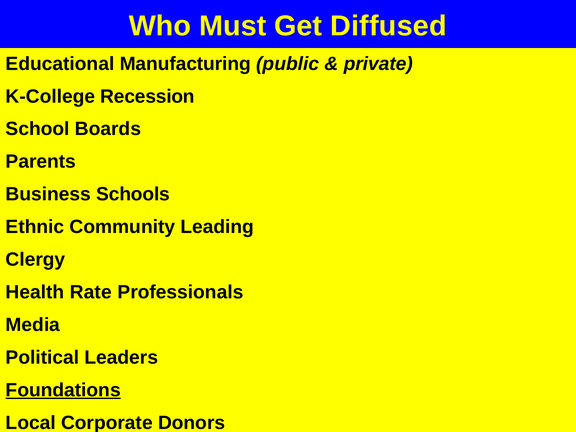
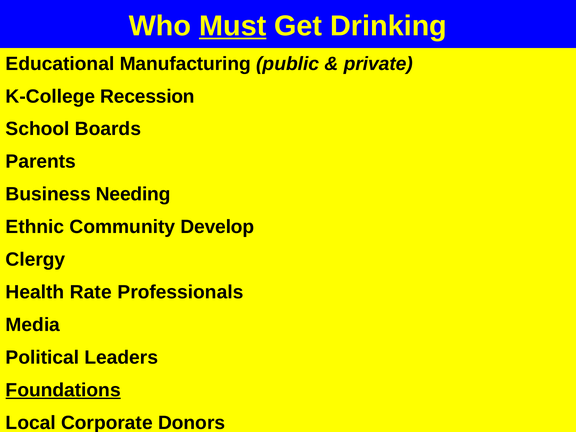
Must underline: none -> present (233, 26)
Diffused: Diffused -> Drinking (389, 26)
Schools: Schools -> Needing (133, 194)
Leading: Leading -> Develop (217, 227)
